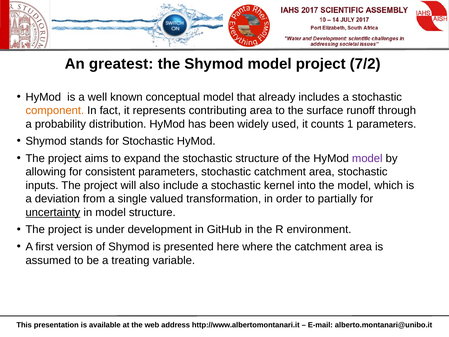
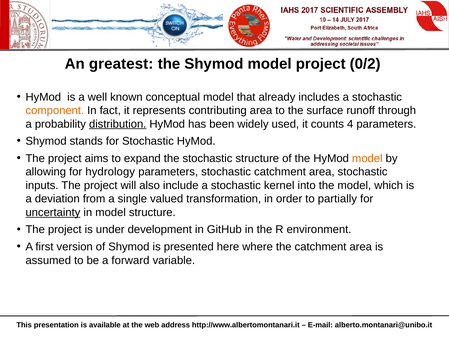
7/2: 7/2 -> 0/2 (365, 64)
distribution underline: none -> present (118, 124)
1: 1 -> 4 (350, 124)
model colour: purple -> orange (367, 158)
consistent: consistent -> hydrology (110, 172)
treating: treating -> forward (130, 260)
